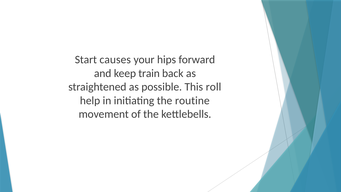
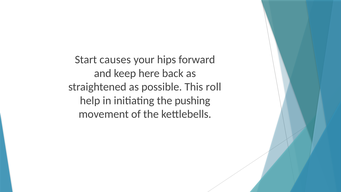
train: train -> here (149, 73)
routine: routine -> pushing (192, 100)
